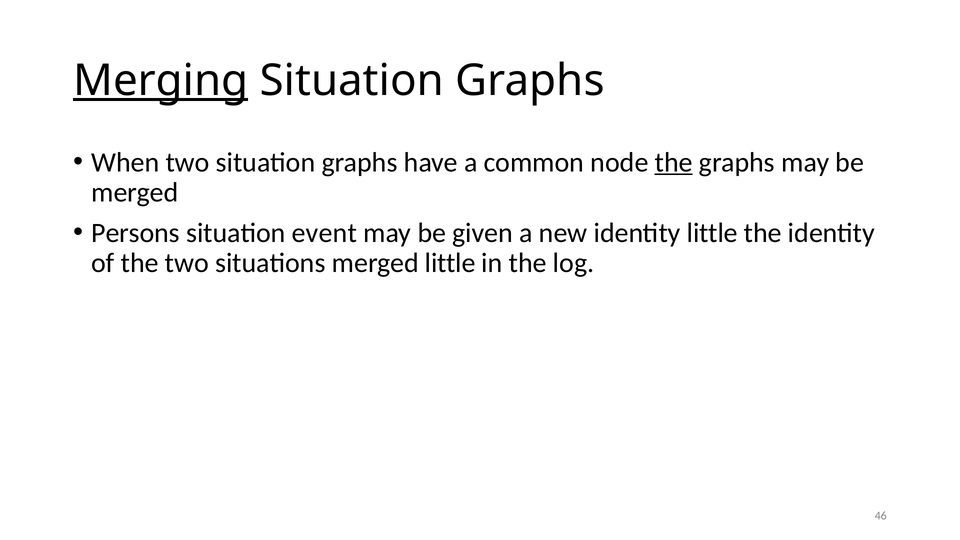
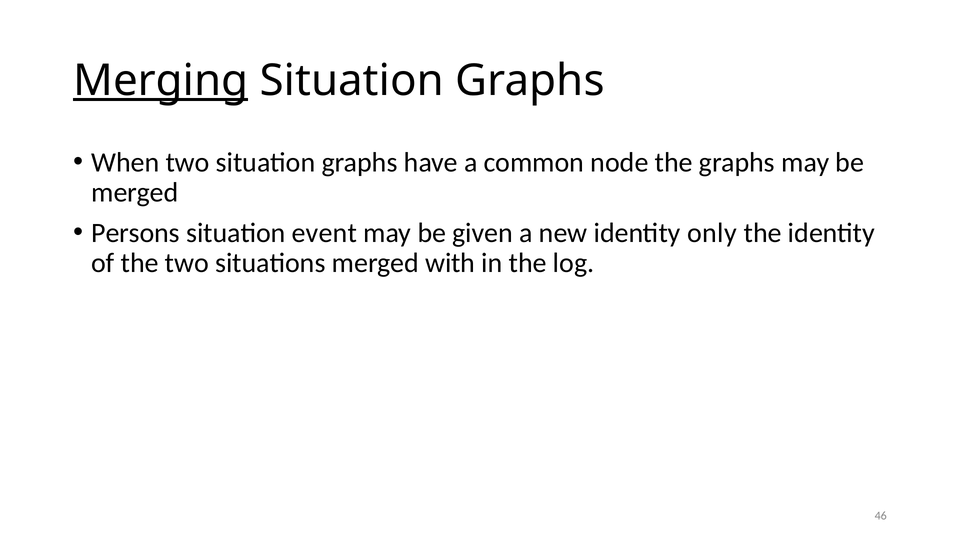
the underline: present -> none (674, 162)
identity little: little -> only (712, 233)
merged little: little -> with (450, 263)
